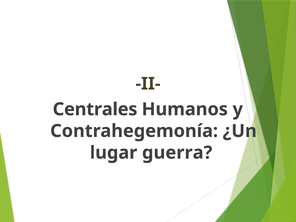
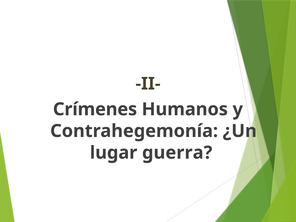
Centrales: Centrales -> Crímenes (95, 109)
